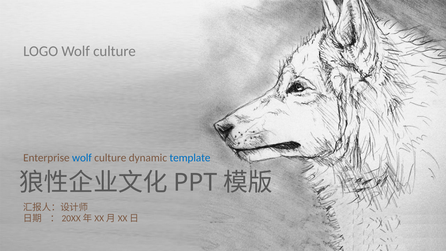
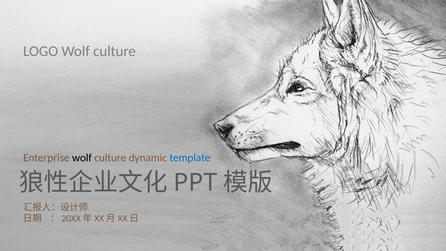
wolf colour: blue -> black (82, 158)
